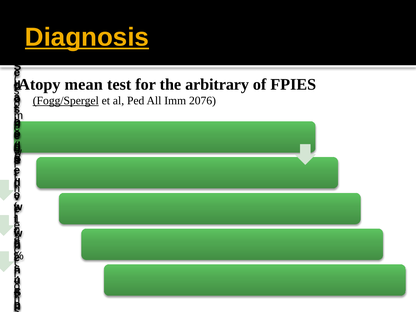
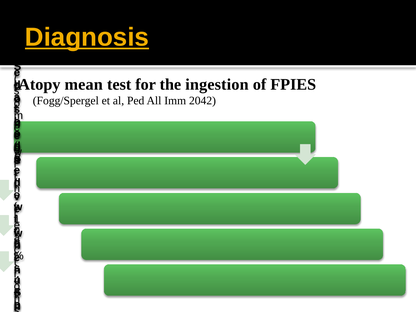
arbitrary: arbitrary -> ingestion (217, 84)
Fogg/Spergel underline: present -> none (66, 101)
2076: 2076 -> 2042 (203, 101)
